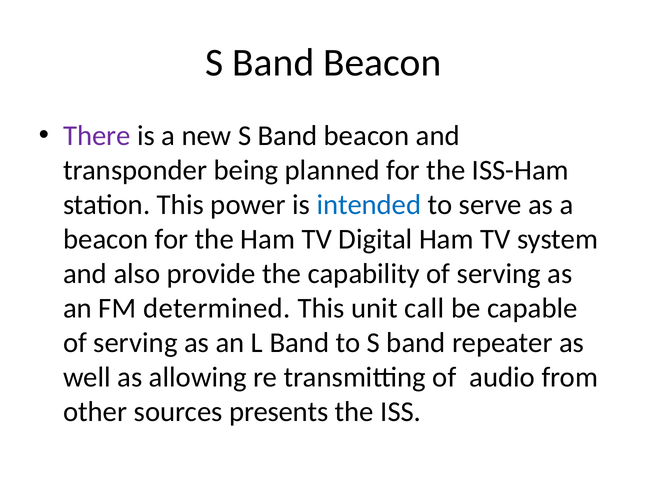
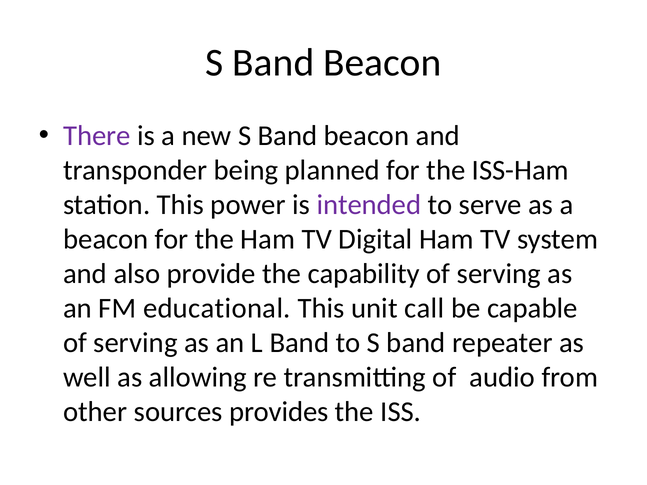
intended colour: blue -> purple (369, 205)
determined: determined -> educational (217, 308)
presents: presents -> provides (279, 412)
